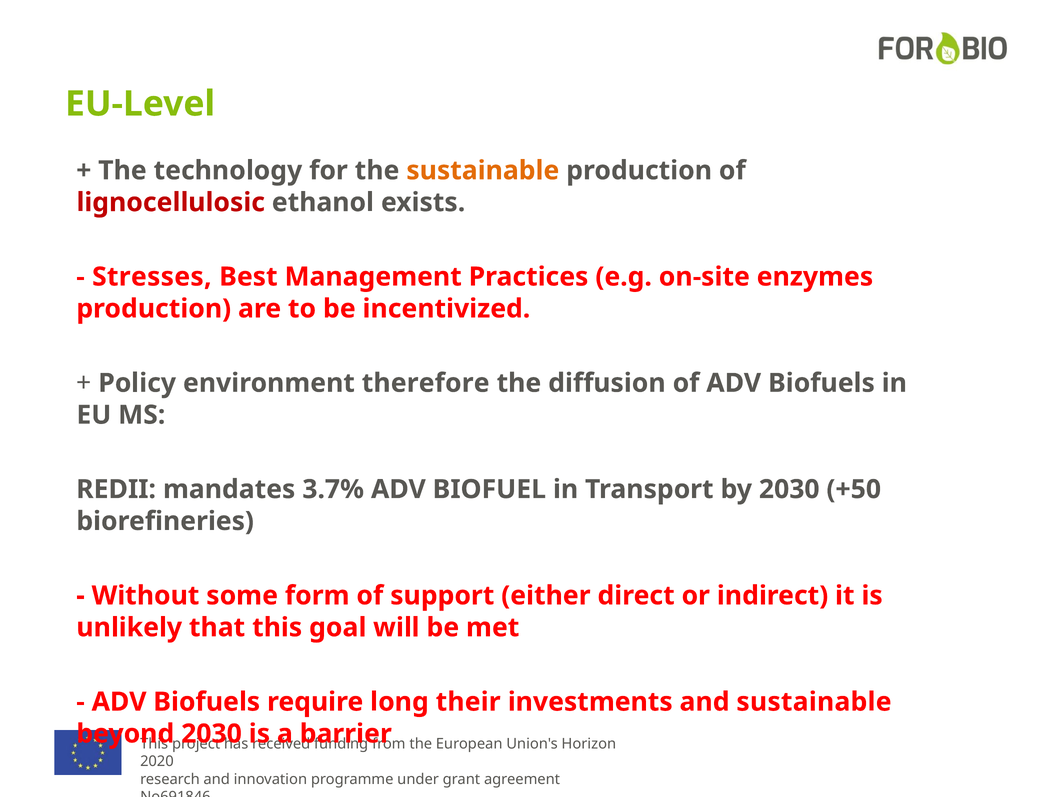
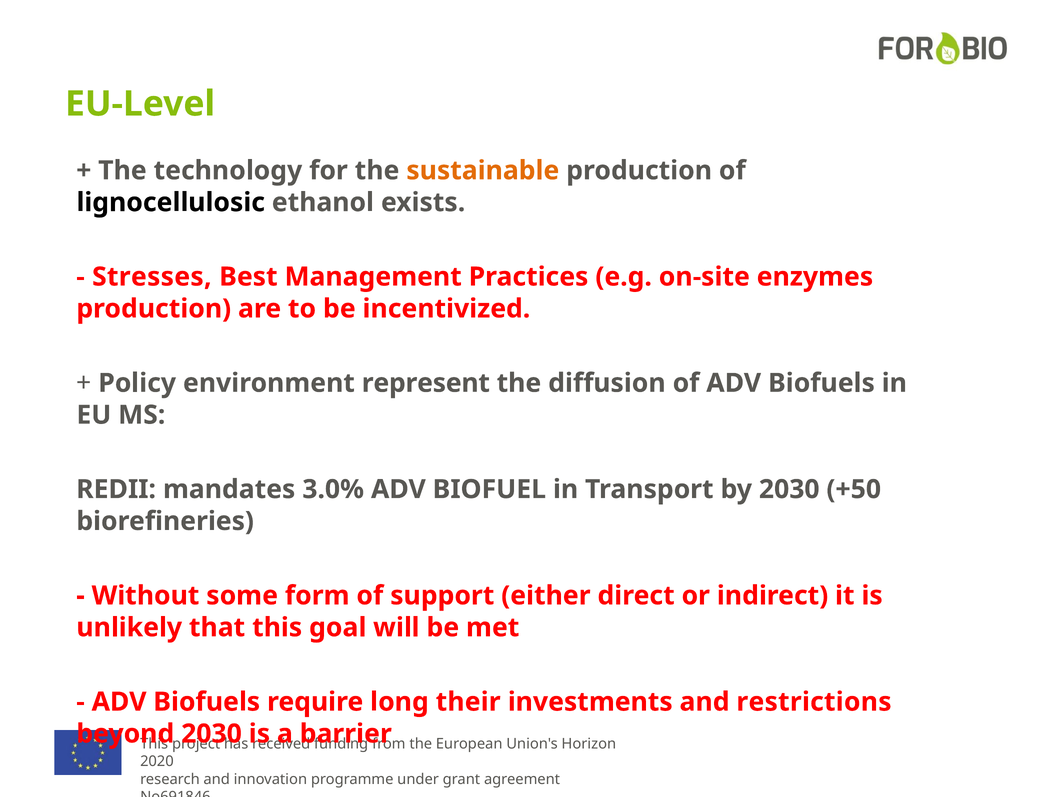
lignocellulosic colour: red -> black (171, 202)
therefore: therefore -> represent (426, 383)
3.7%: 3.7% -> 3.0% (333, 490)
and sustainable: sustainable -> restrictions (814, 702)
